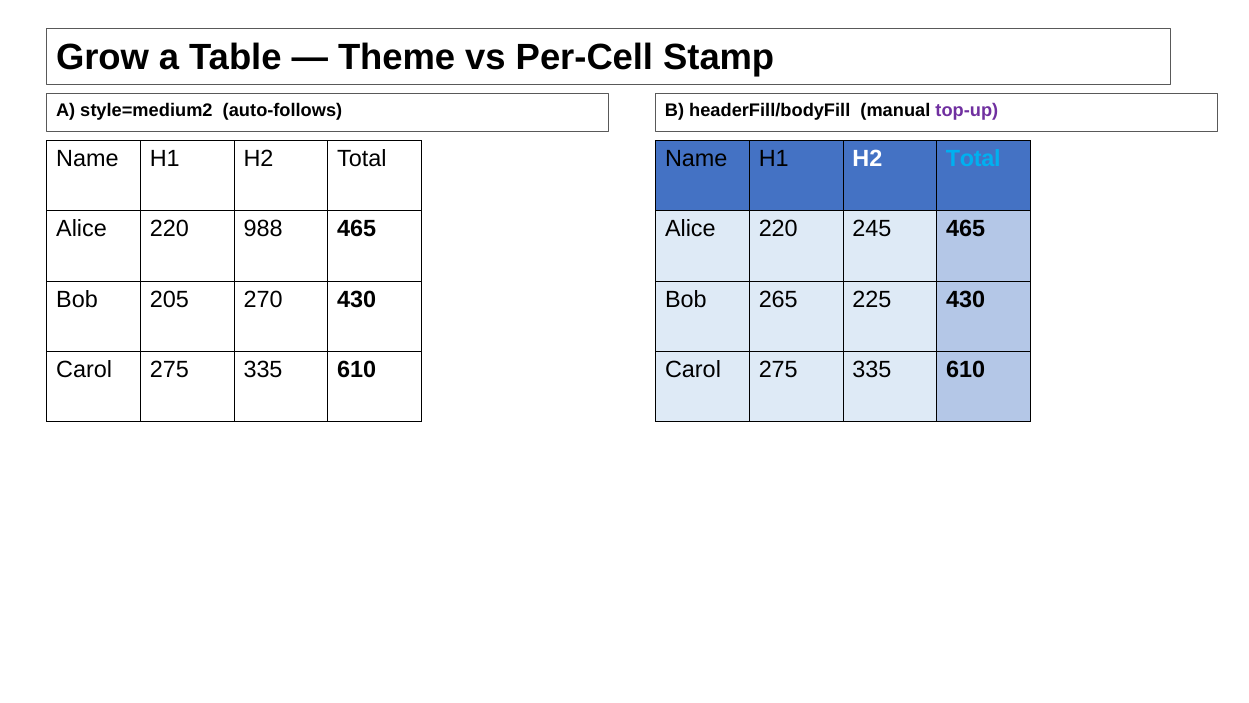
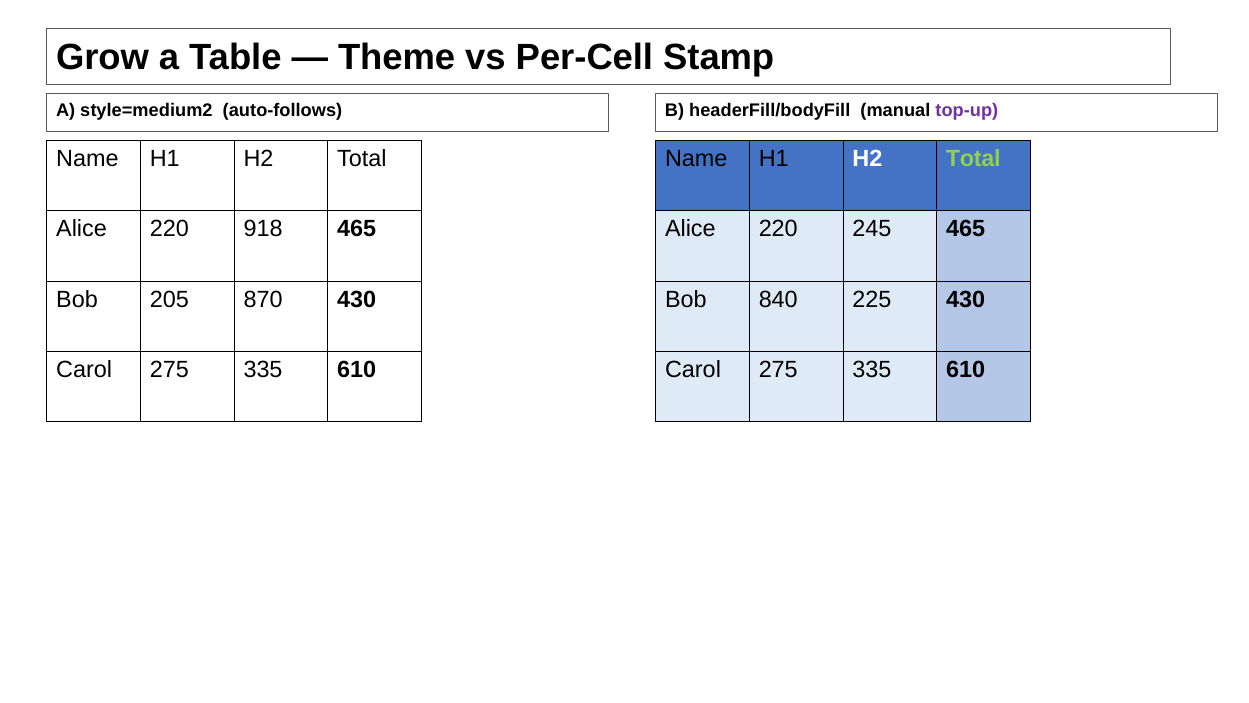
Total colour: light blue -> light green (973, 159)
988: 988 -> 918 (263, 229)
270: 270 -> 870 (263, 299)
265: 265 -> 840 (778, 299)
